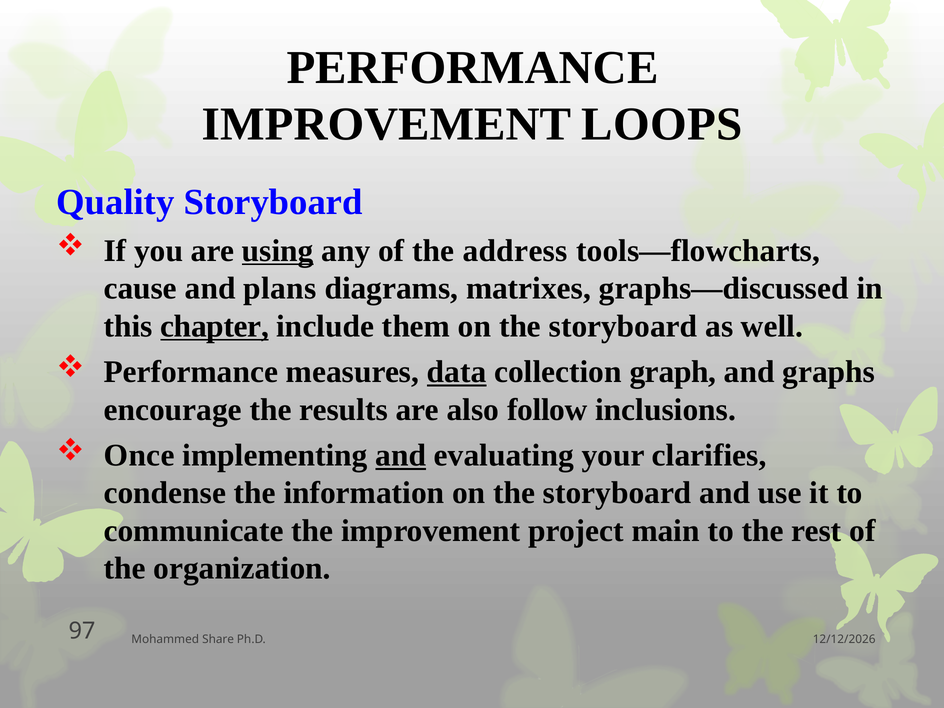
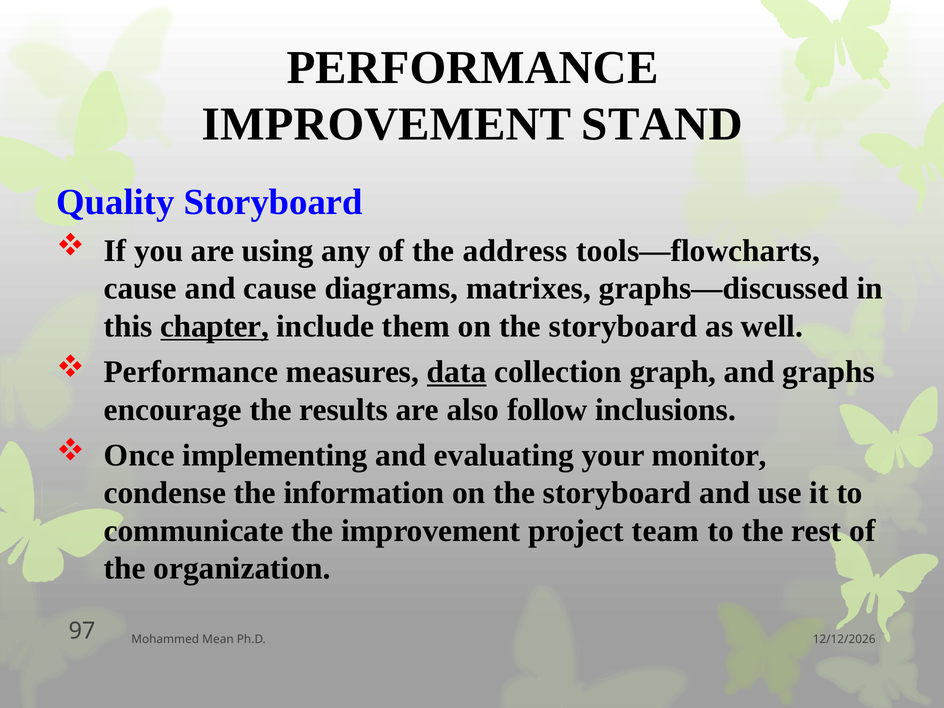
LOOPS: LOOPS -> STAND (662, 124)
using underline: present -> none (278, 251)
and plans: plans -> cause (280, 288)
and underline: present -> none (401, 455)
clarifies: clarifies -> monitor (709, 455)
main: main -> team (665, 531)
Share: Share -> Mean (218, 639)
